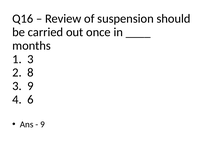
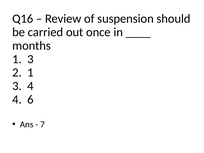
2 8: 8 -> 1 (30, 73)
3 9: 9 -> 4 (30, 86)
9: 9 -> 7 (43, 124)
